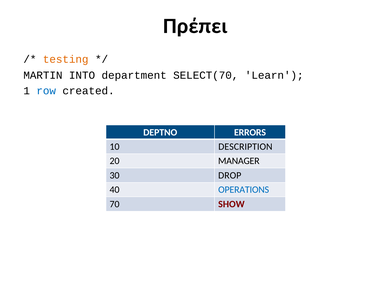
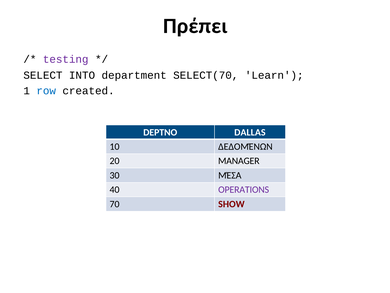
testing colour: orange -> purple (66, 59)
MARTIN: MARTIN -> SELECT (43, 75)
ERRORS: ERRORS -> DALLAS (250, 132)
DESCRIPTION: DESCRIPTION -> ΔΕΔΟΜΈΝΩΝ (245, 146)
DROP: DROP -> ΜΈΣΑ (230, 175)
OPERATIONS colour: blue -> purple (244, 189)
